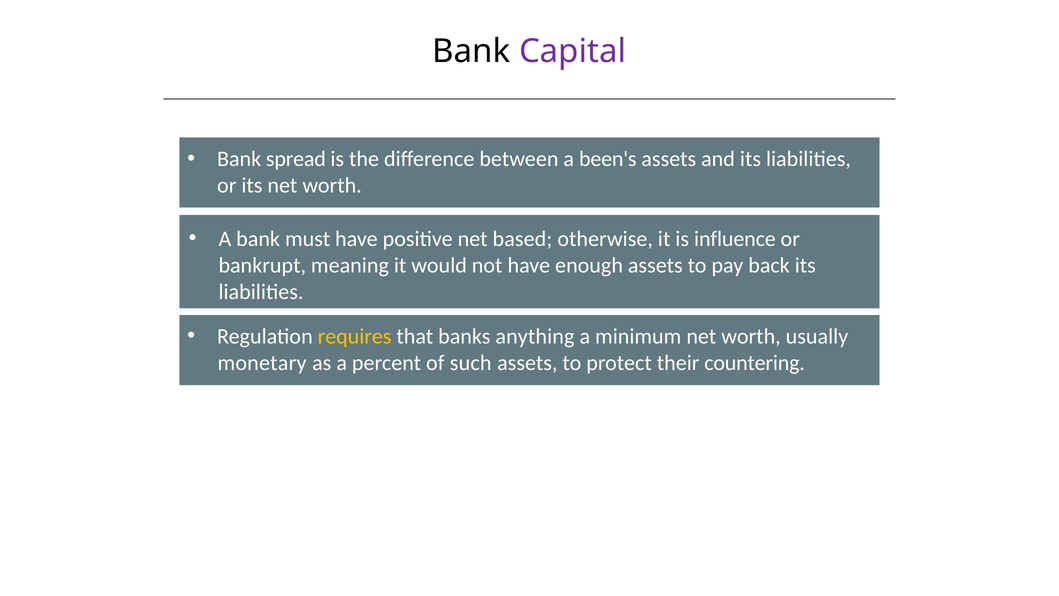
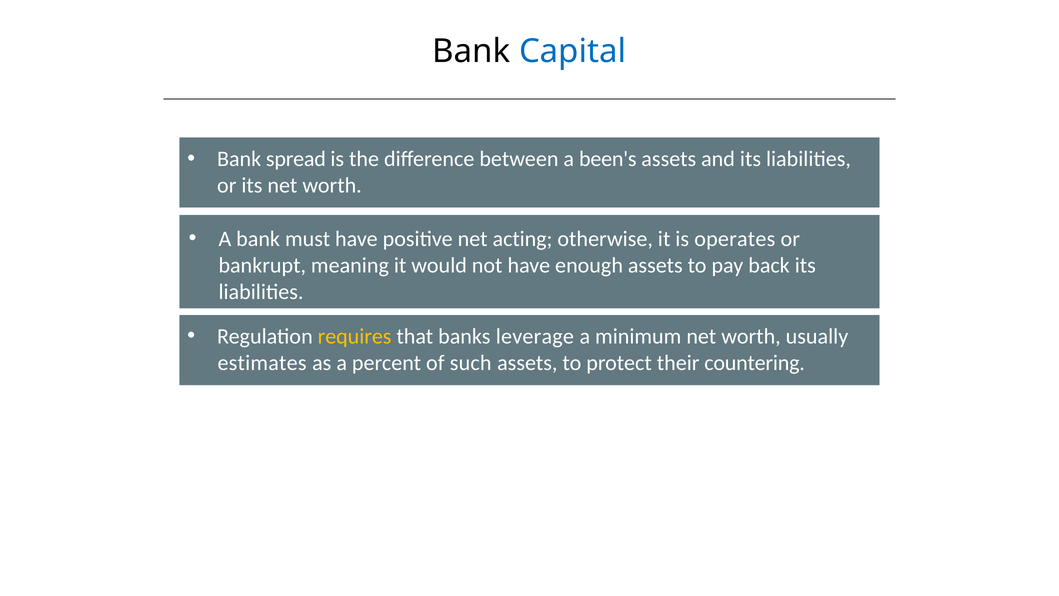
Capital colour: purple -> blue (573, 51)
based: based -> acting (523, 239)
influence: influence -> operates (735, 239)
anything: anything -> leverage (535, 336)
monetary: monetary -> estimates (262, 363)
